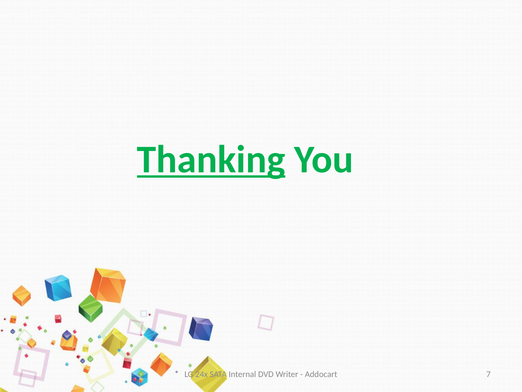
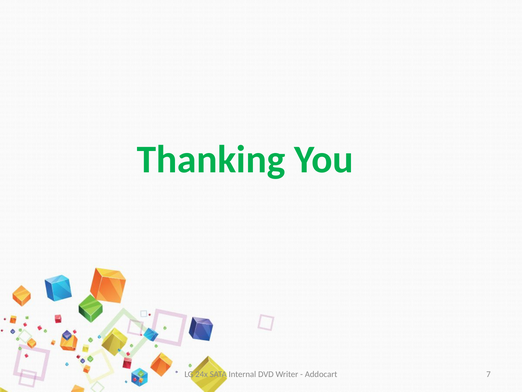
Thanking underline: present -> none (211, 159)
